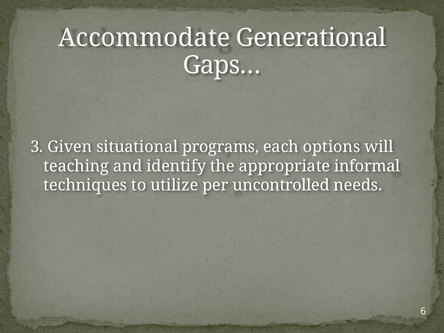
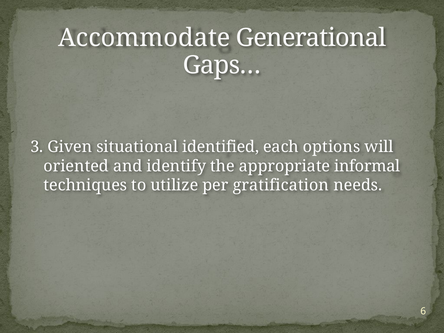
programs: programs -> identified (221, 147)
teaching: teaching -> oriented (76, 166)
uncontrolled: uncontrolled -> gratification (281, 185)
